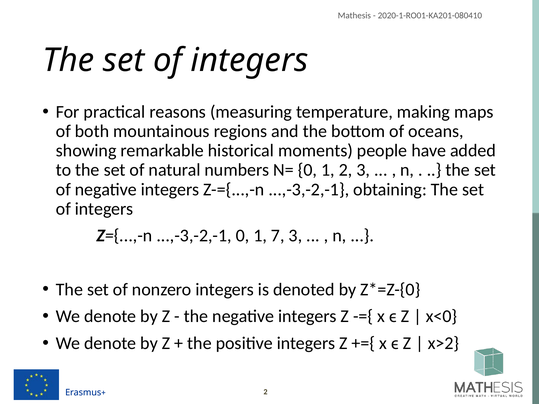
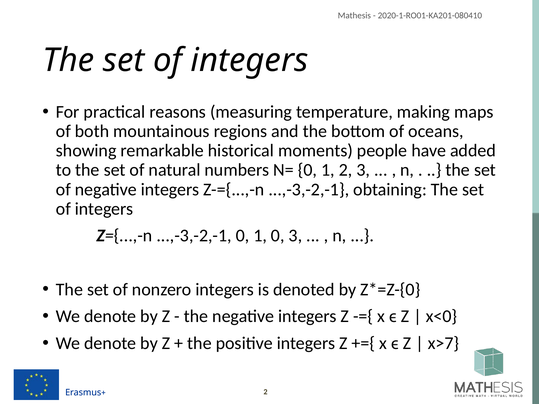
1 7: 7 -> 0 (278, 236)
x>2: x>2 -> x>7 (443, 343)
